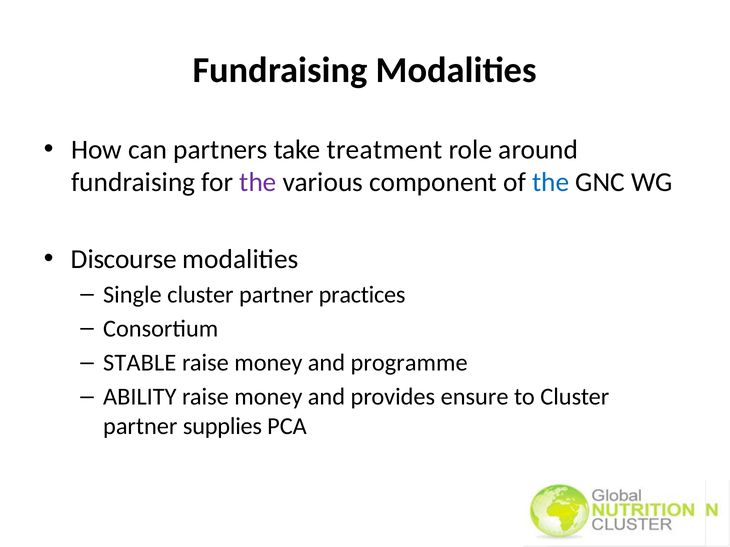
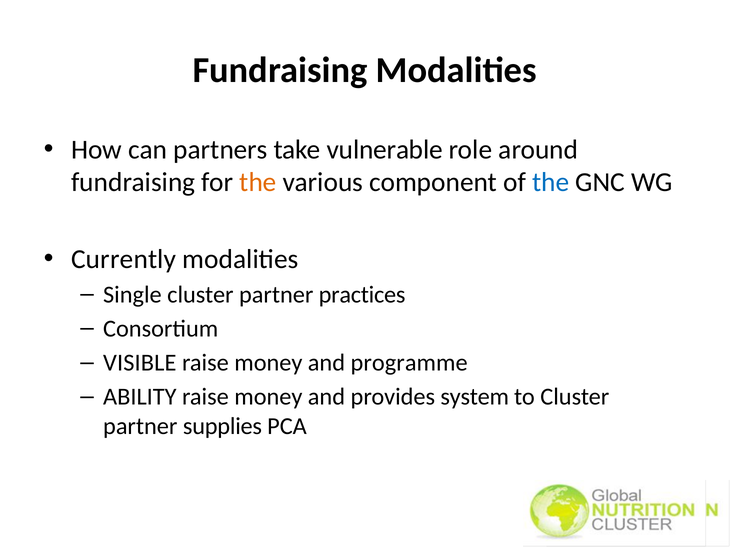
treatment: treatment -> vulnerable (385, 150)
the colour: purple -> orange (258, 183)
Discourse: Discourse -> Currently (124, 259)
STABLE: STABLE -> VISIBLE (140, 363)
ensure: ensure -> system (475, 397)
